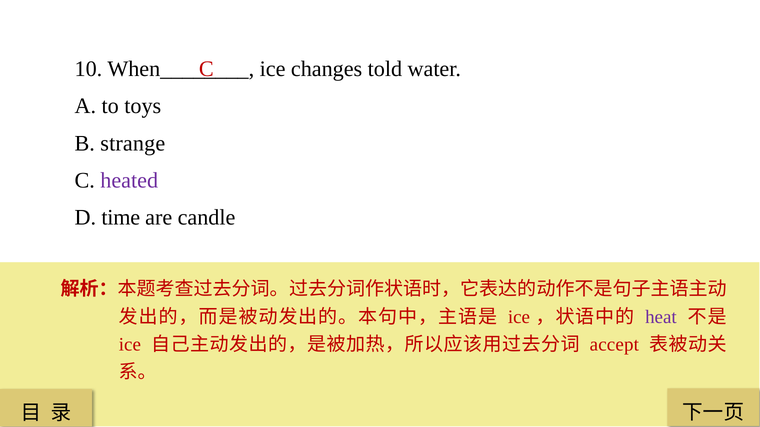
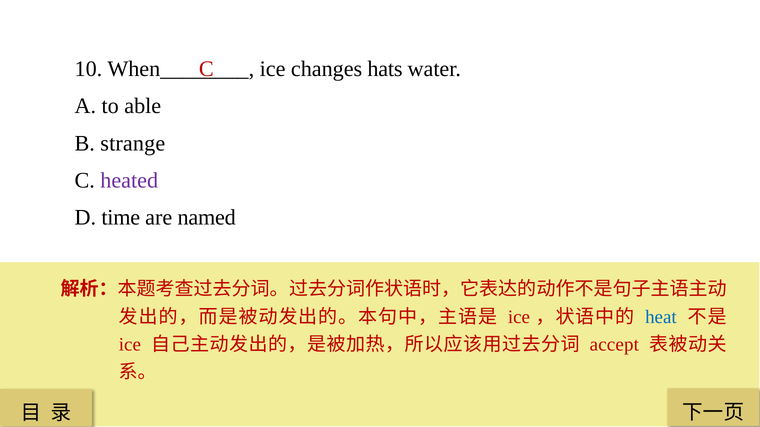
told: told -> hats (385, 69)
toys: toys -> able (143, 106)
candle: candle -> named (207, 218)
heat colour: purple -> blue (661, 317)
